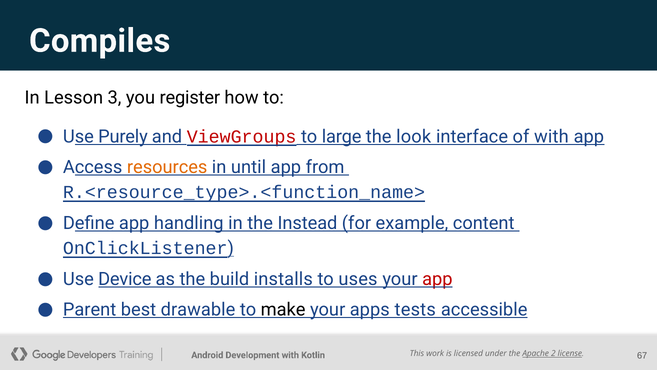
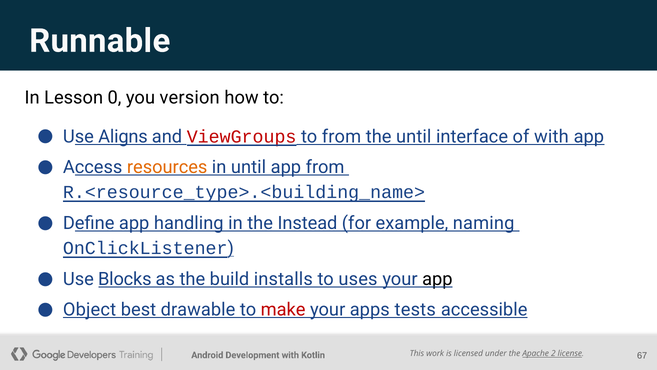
Compiles: Compiles -> Runnable (100, 41)
3: 3 -> 0 (115, 98)
register: register -> version (190, 98)
Purely: Purely -> Aligns (123, 136)
to large: large -> from (341, 136)
the look: look -> until (414, 136)
R.<resource_type>.<function_name>: R.<resource_type>.<function_name> -> R.<resource_type>.<building_name> (244, 192)
content: content -> naming (484, 223)
Device: Device -> Blocks (125, 279)
app colour: red -> black (437, 279)
Parent: Parent -> Object (90, 309)
make colour: black -> red (283, 309)
